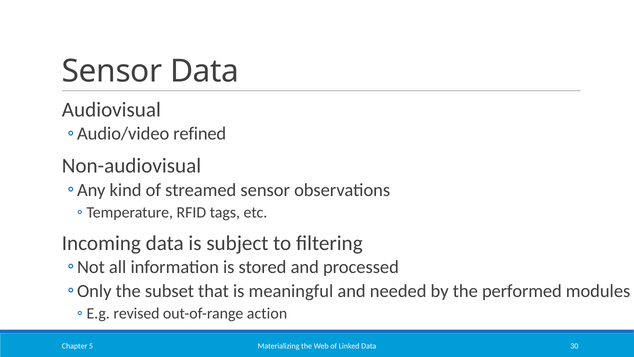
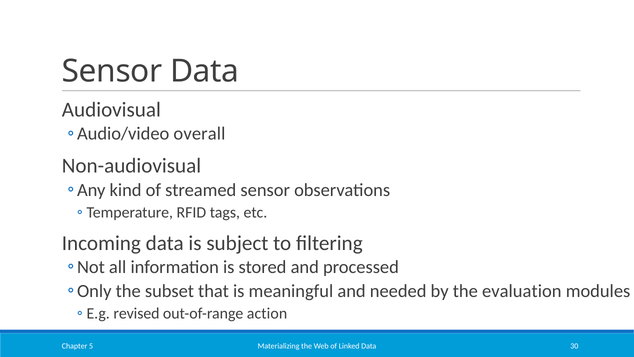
refined: refined -> overall (199, 134)
performed: performed -> evaluation (522, 291)
